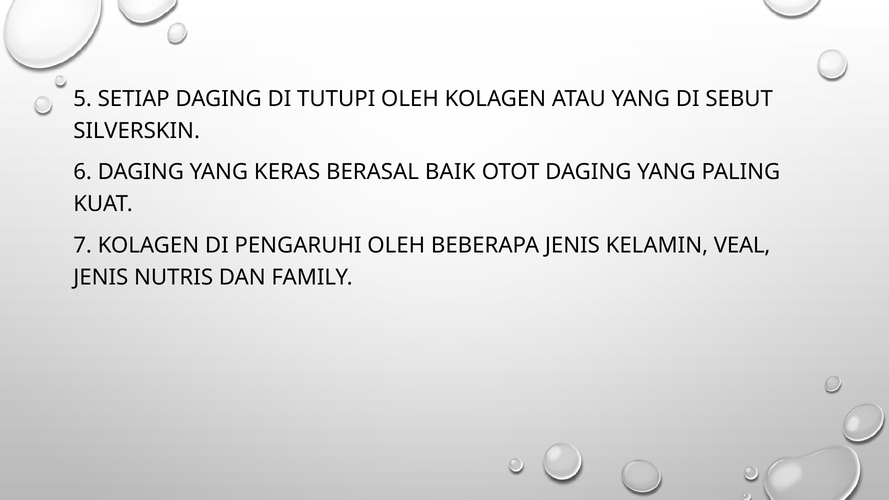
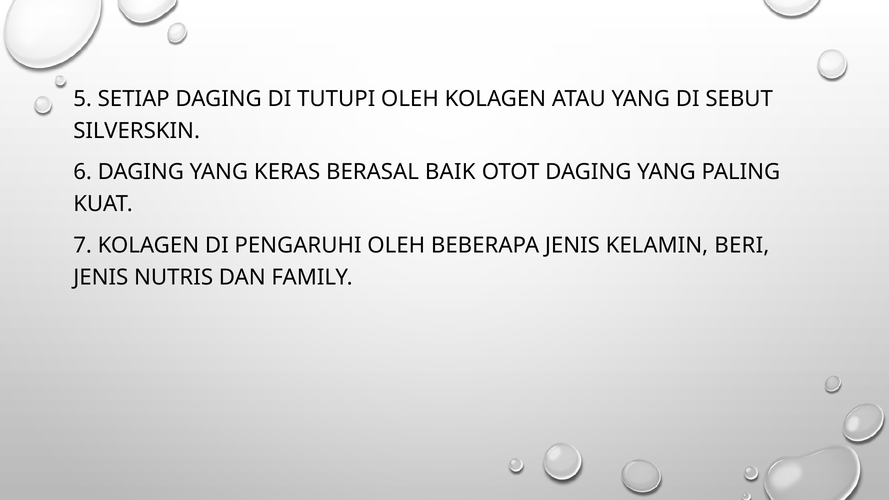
VEAL: VEAL -> BERI (742, 245)
